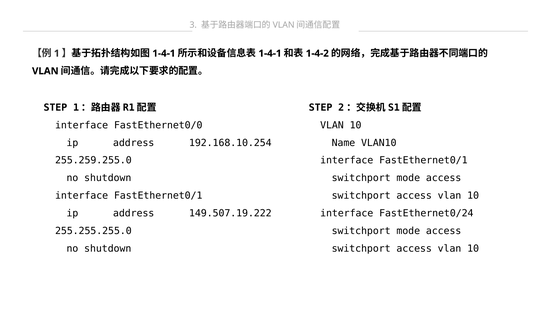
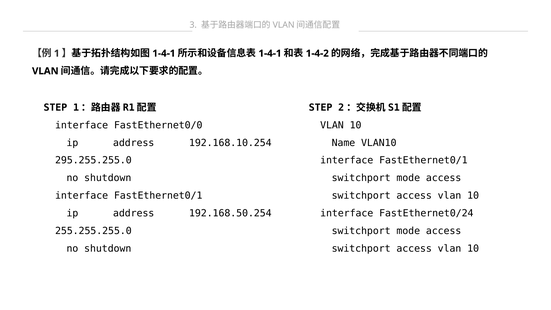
255.259.255.0: 255.259.255.0 -> 295.255.255.0 (93, 160)
149.507.19.222: 149.507.19.222 -> 192.168.50.254 (230, 213)
